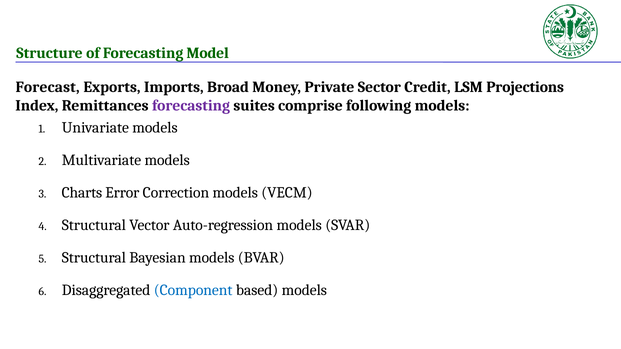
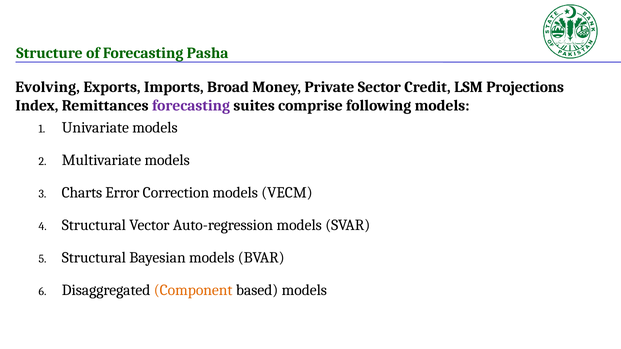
Model: Model -> Pasha (208, 53)
Forecast: Forecast -> Evolving (48, 87)
Component colour: blue -> orange (193, 291)
